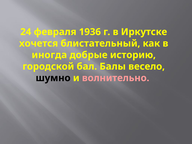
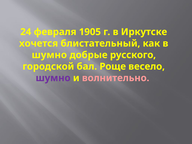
1936: 1936 -> 1905 (90, 32)
иногда: иногда -> шумно (49, 55)
историю: историю -> русского (133, 55)
Балы: Балы -> Роще (113, 66)
шумно colour: black -> purple (53, 78)
